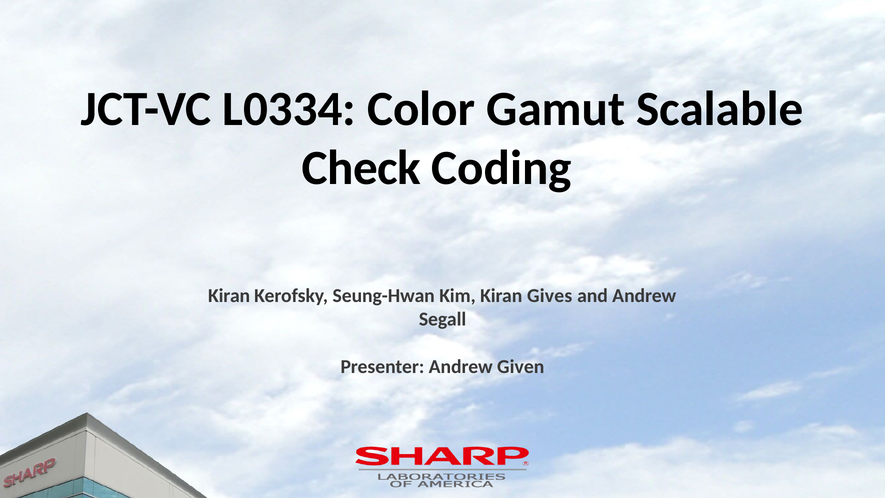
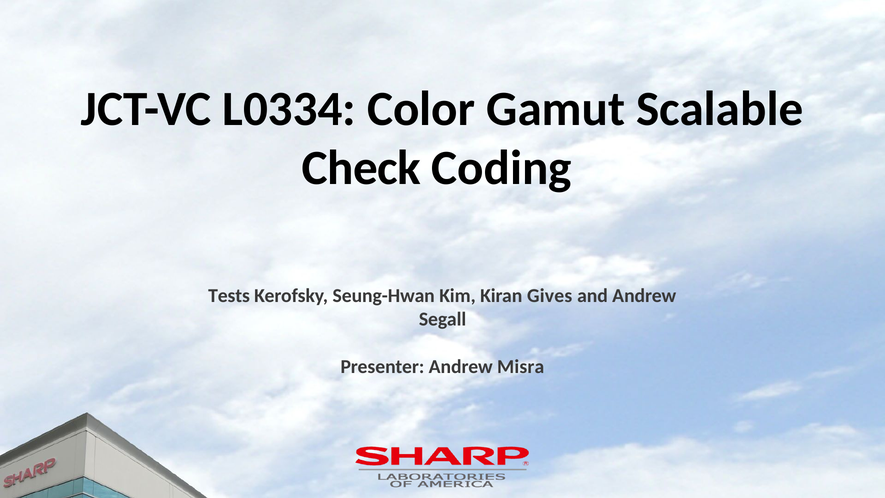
Kiran: Kiran -> Tests (229, 296)
Given: Given -> Misra (521, 367)
